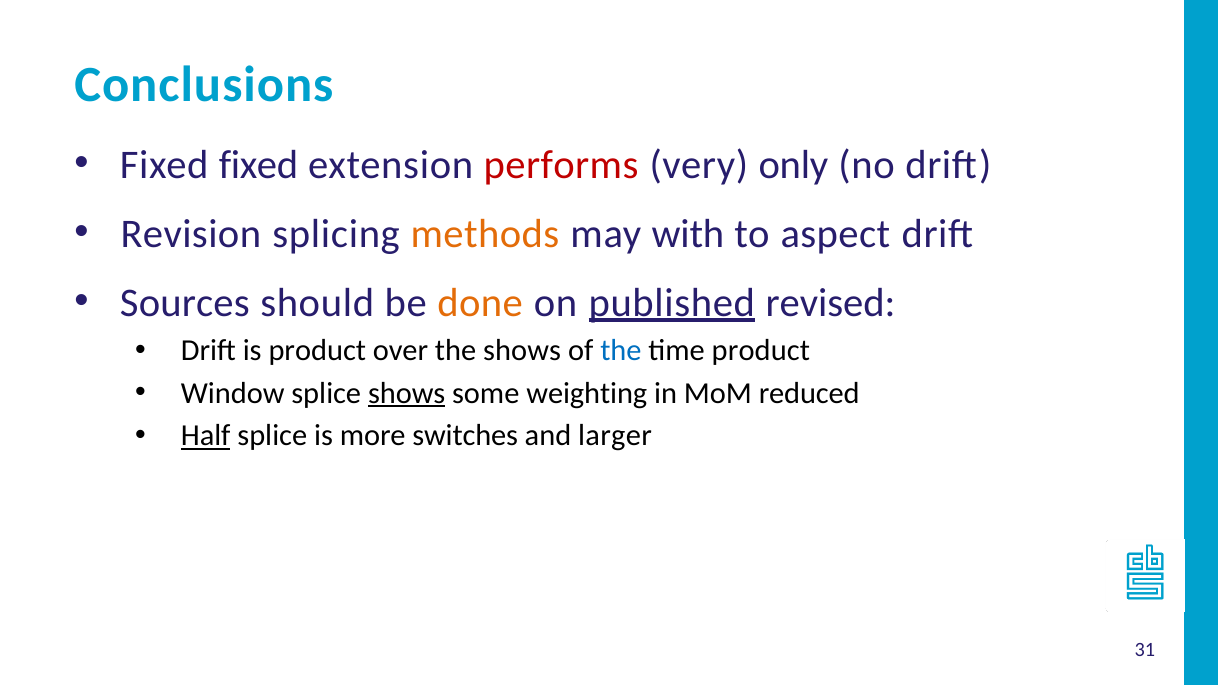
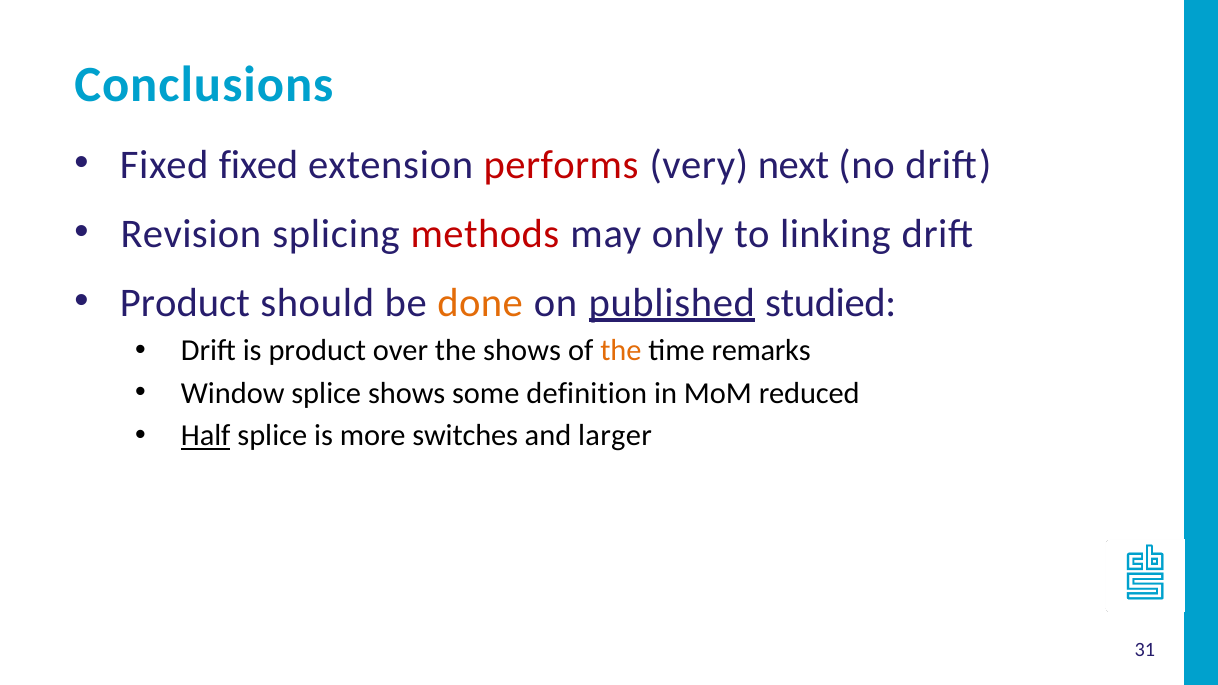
only: only -> next (794, 165)
methods colour: orange -> red (485, 234)
with: with -> only (688, 234)
aspect: aspect -> linking (835, 234)
Sources: Sources -> Product (185, 303)
revised: revised -> studied (831, 303)
the colour: blue -> orange (621, 351)
time product: product -> remarks (761, 351)
shows underline: present -> none (407, 393)
weighting: weighting -> definition (587, 393)
